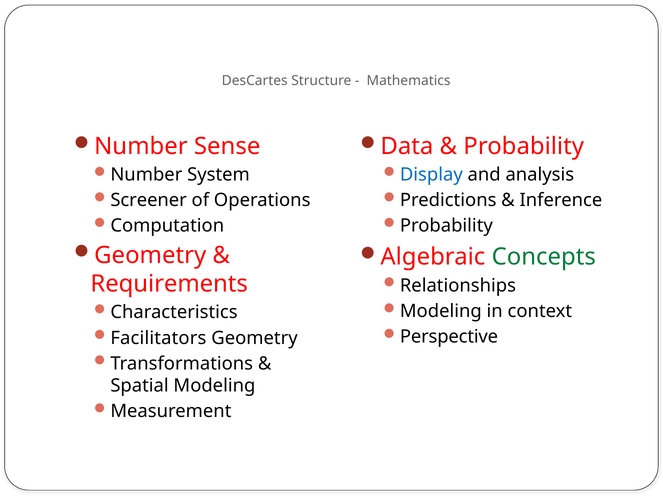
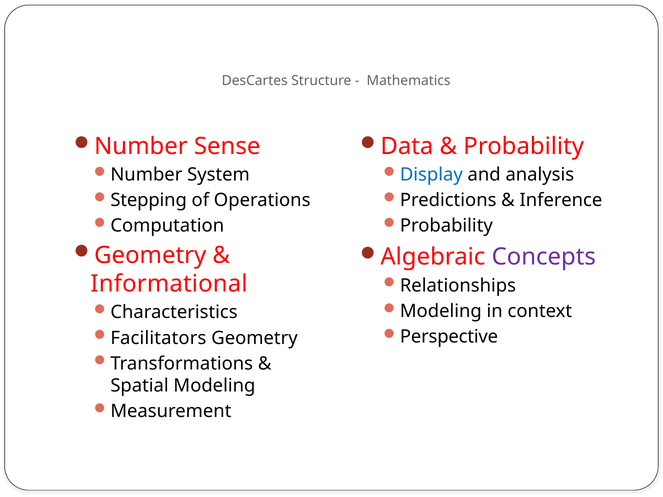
Screener: Screener -> Stepping (149, 200)
Concepts colour: green -> purple (544, 257)
Requirements: Requirements -> Informational (169, 284)
